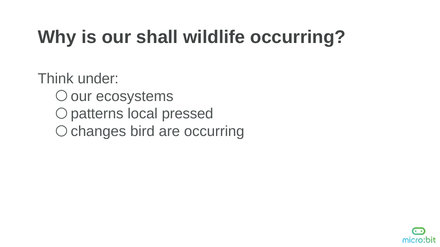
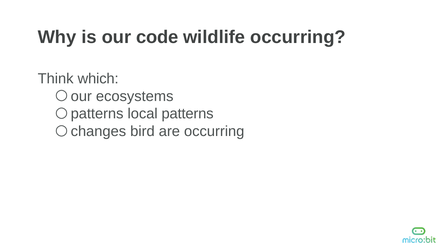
shall: shall -> code (157, 37)
under: under -> which (98, 79)
local pressed: pressed -> patterns (188, 114)
